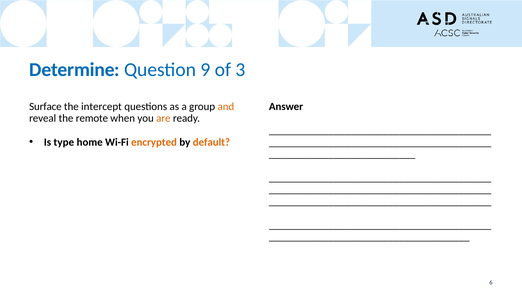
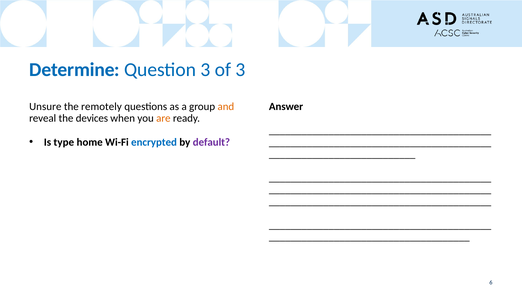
Question 9: 9 -> 3 (206, 70)
Surface: Surface -> Unsure (45, 106)
intercept: intercept -> remotely (101, 106)
remote: remote -> devices (92, 118)
encrypted colour: orange -> blue (154, 142)
default colour: orange -> purple (211, 142)
